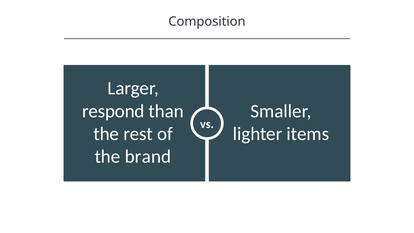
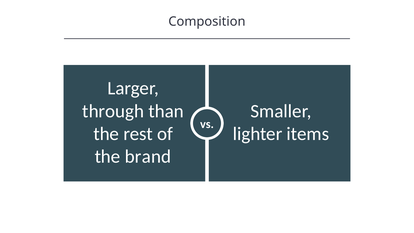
respond: respond -> through (113, 111)
